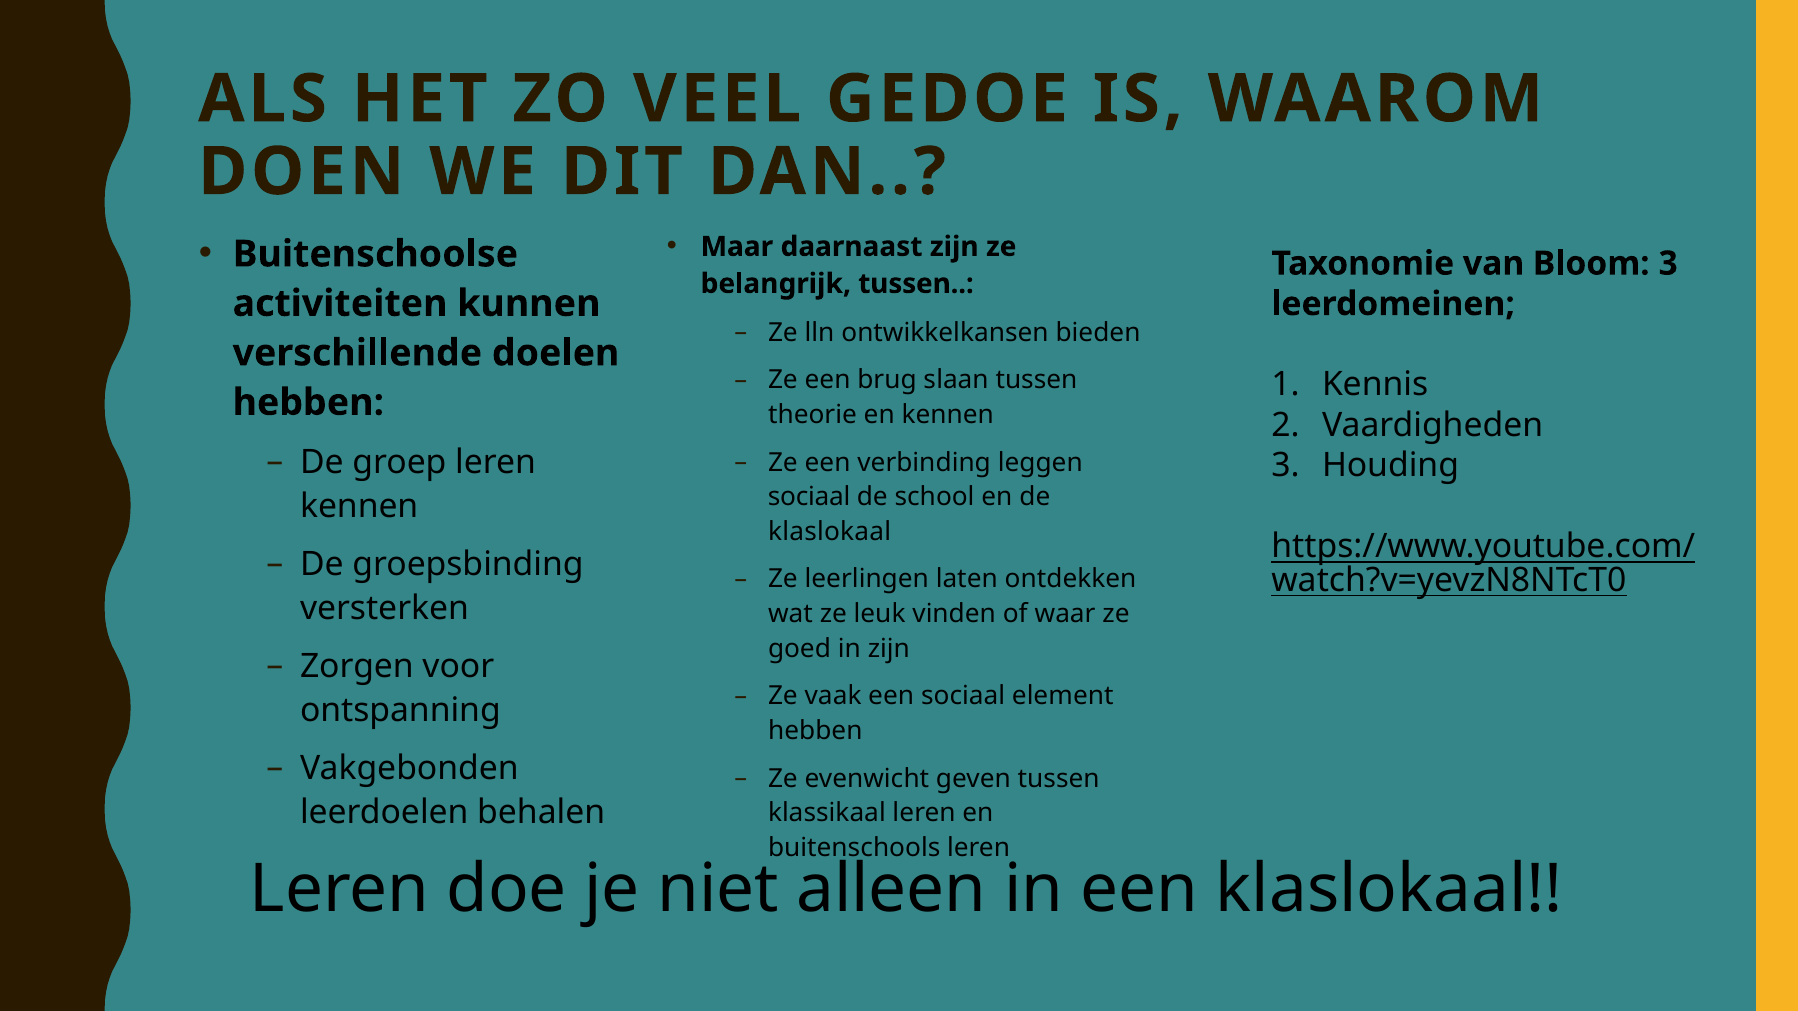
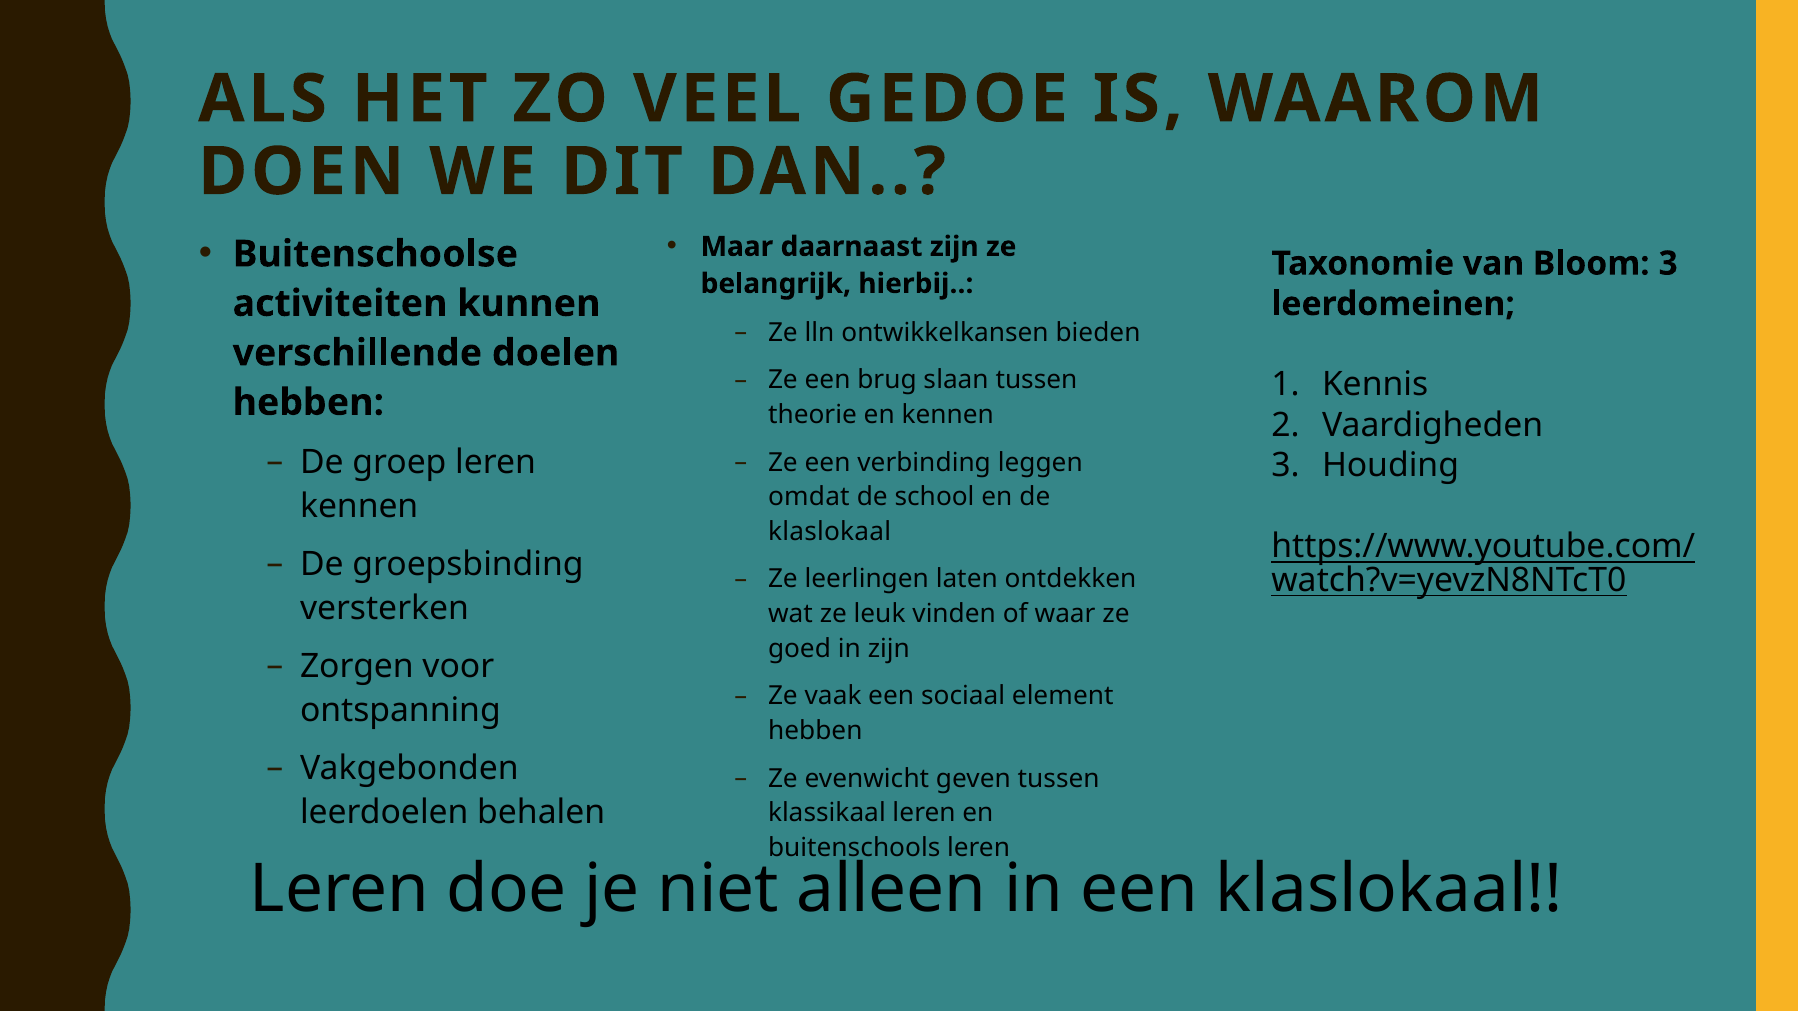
belangrijk tussen: tussen -> hierbij (916, 284)
sociaal: sociaal -> omdat (809, 497)
